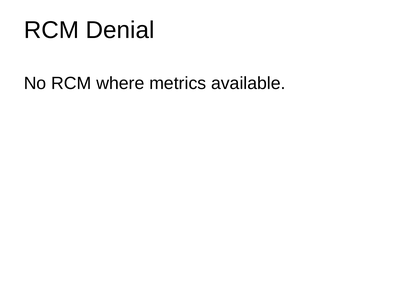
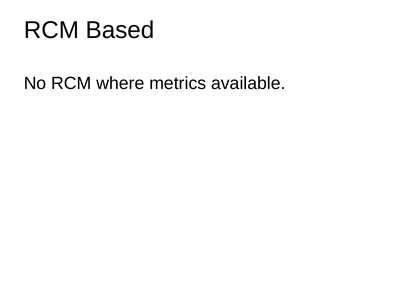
Denial: Denial -> Based (120, 30)
